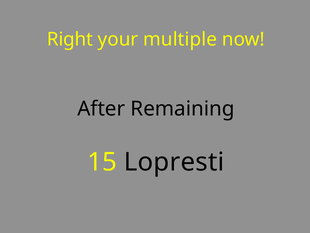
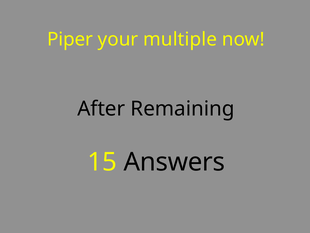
Right: Right -> Piper (70, 39)
Lopresti: Lopresti -> Answers (174, 162)
